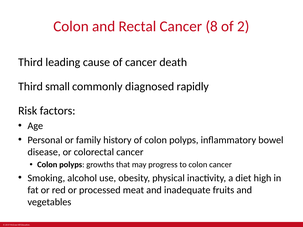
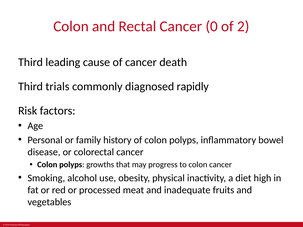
8: 8 -> 0 (212, 26)
small: small -> trials (57, 87)
